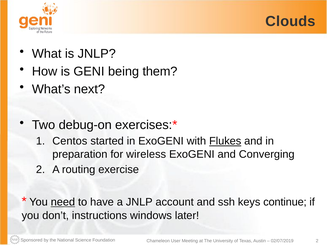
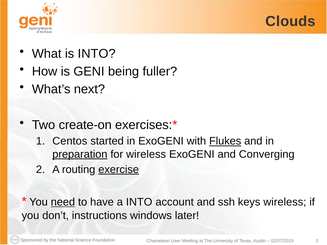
is JNLP: JNLP -> INTO (97, 54)
them: them -> fuller (160, 72)
debug-on: debug-on -> create-on (85, 125)
preparation underline: none -> present (80, 154)
exercise underline: none -> present (119, 170)
a JNLP: JNLP -> INTO (139, 202)
keys continue: continue -> wireless (285, 202)
